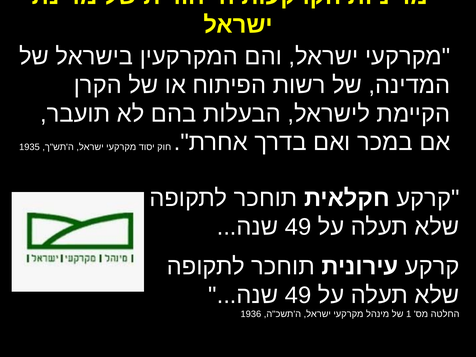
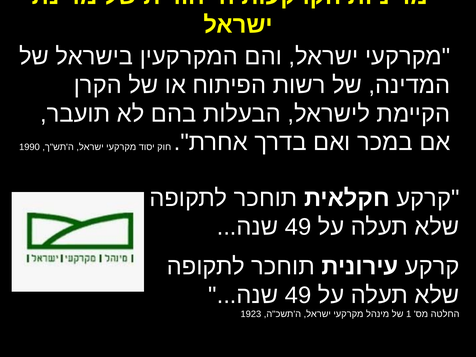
1935: 1935 -> 1990 (29, 147)
1936: 1936 -> 1923 (251, 314)
